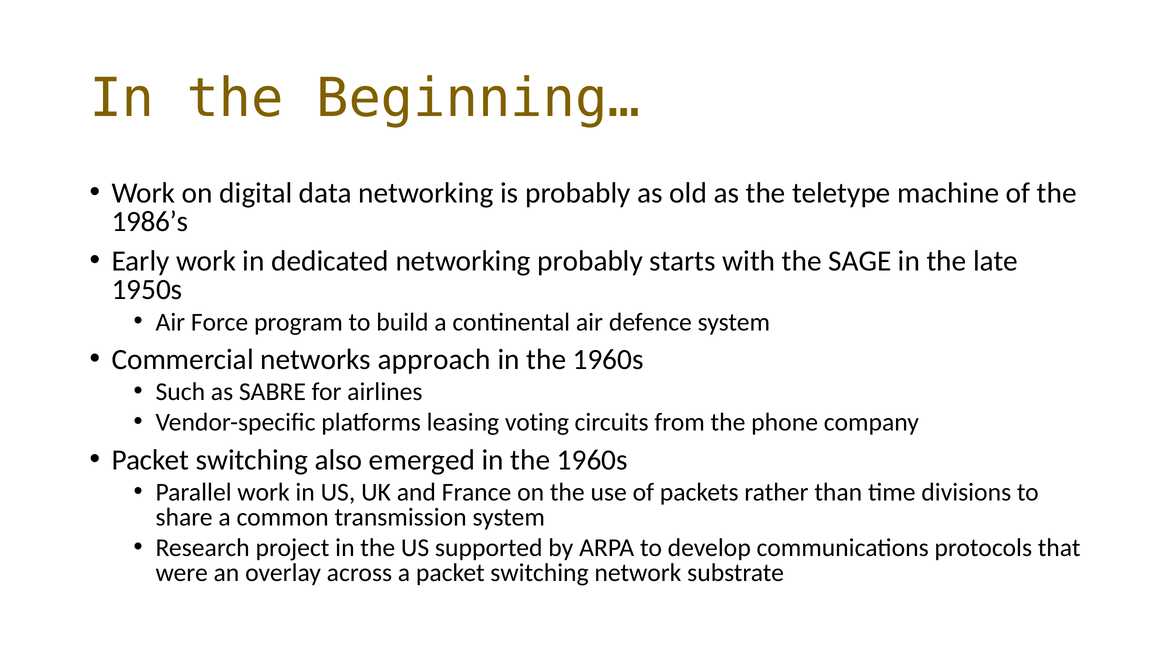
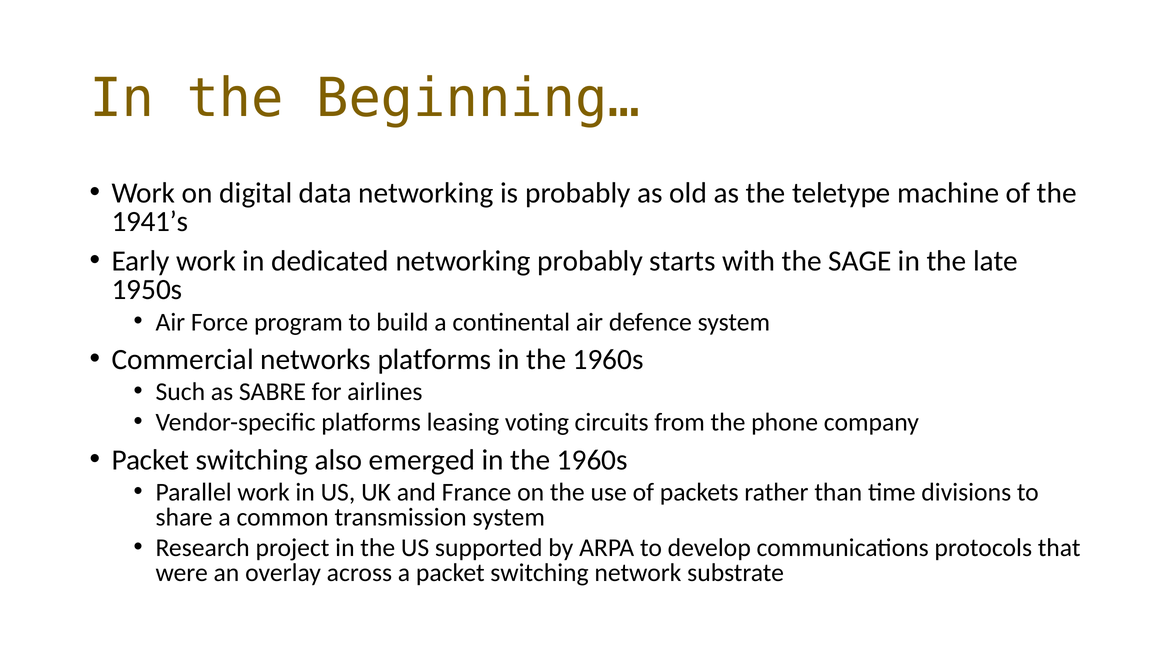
1986’s: 1986’s -> 1941’s (150, 222)
networks approach: approach -> platforms (434, 360)
